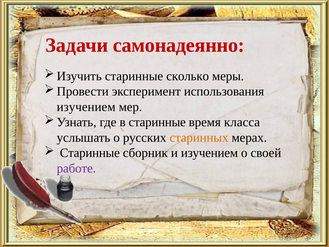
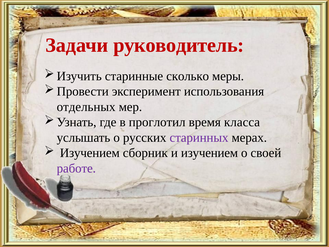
самонадеянно: самонадеянно -> руководитель (179, 45)
изучением: изучением -> отдельных (86, 107)
в старинные: старинные -> проглотил (157, 122)
старинных colour: orange -> purple (199, 137)
Старинные: Старинные -> Изучением (90, 153)
